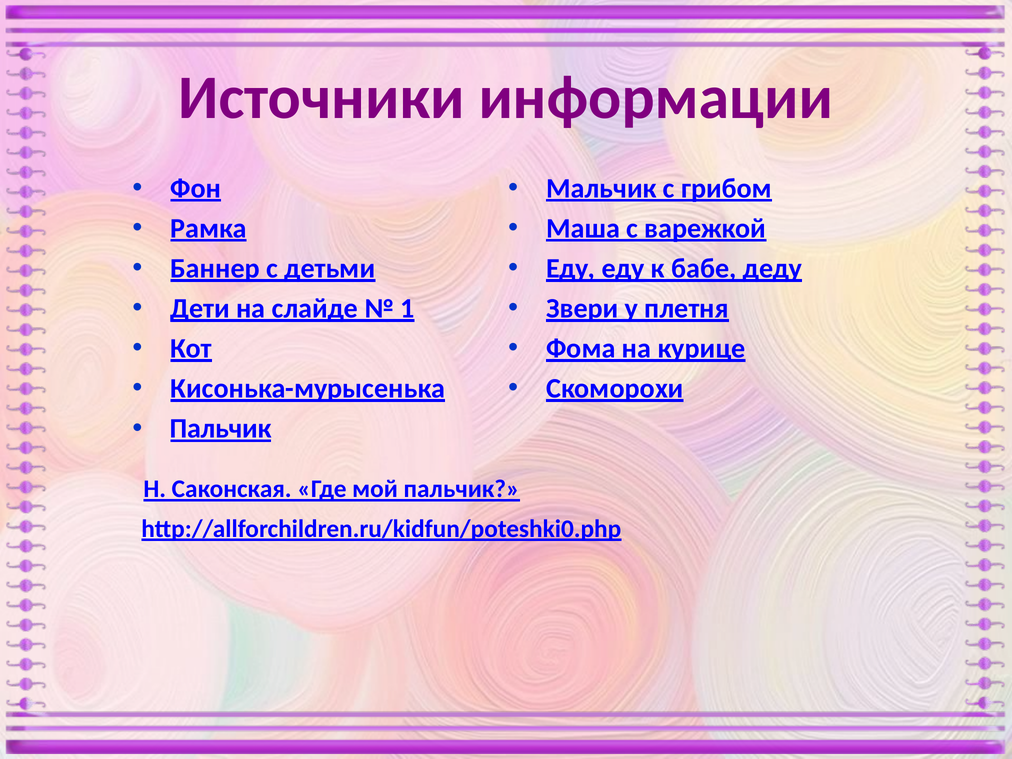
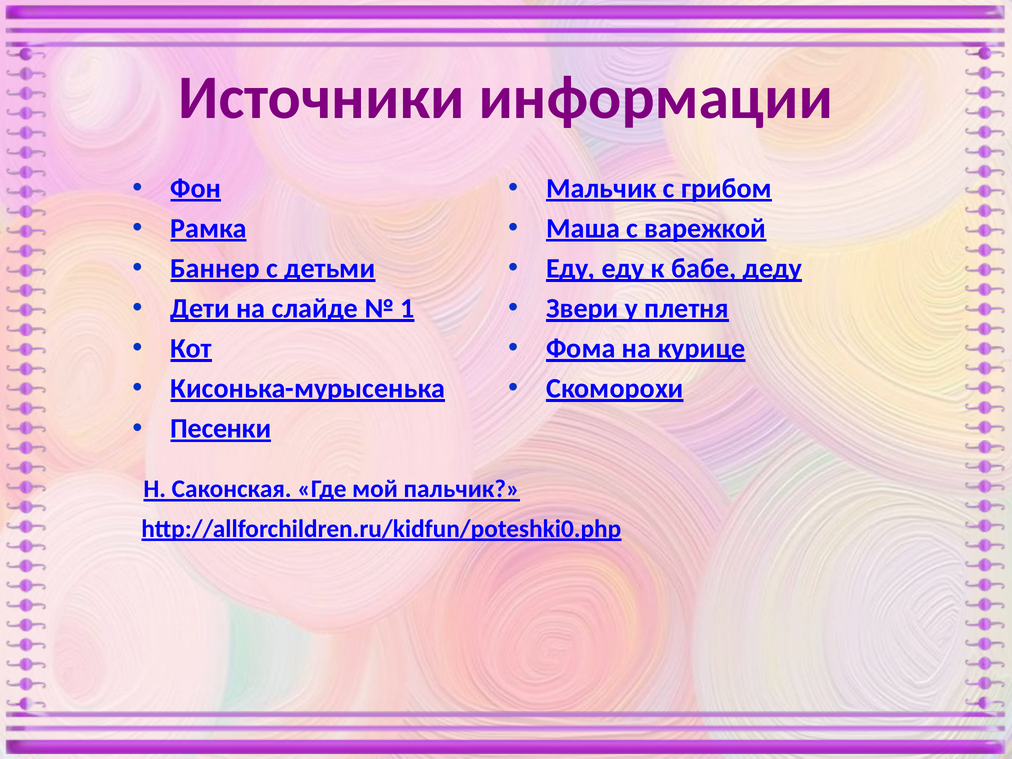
Пальчик: Пальчик -> Песенки (221, 429)
